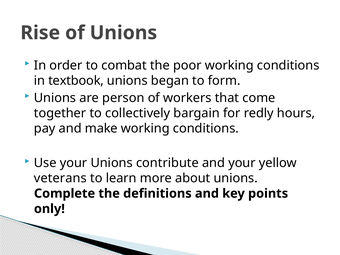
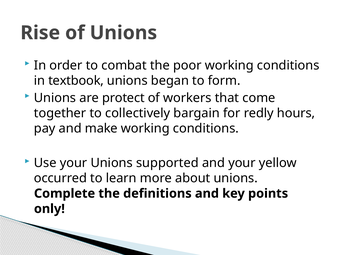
person: person -> protect (123, 98)
contribute: contribute -> supported (167, 163)
veterans: veterans -> occurred (60, 178)
